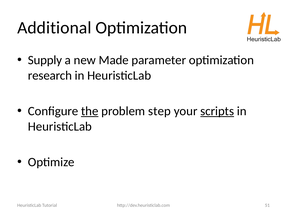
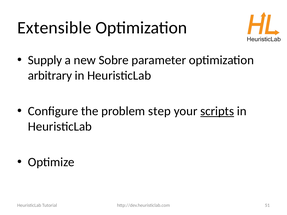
Additional: Additional -> Extensible (54, 28)
Made: Made -> Sobre (114, 60)
research: research -> arbitrary (50, 76)
the underline: present -> none (90, 111)
